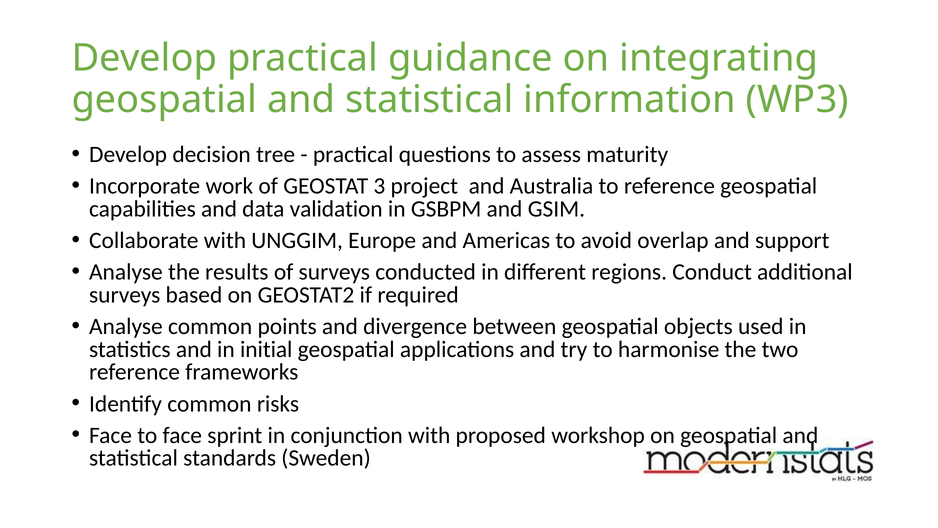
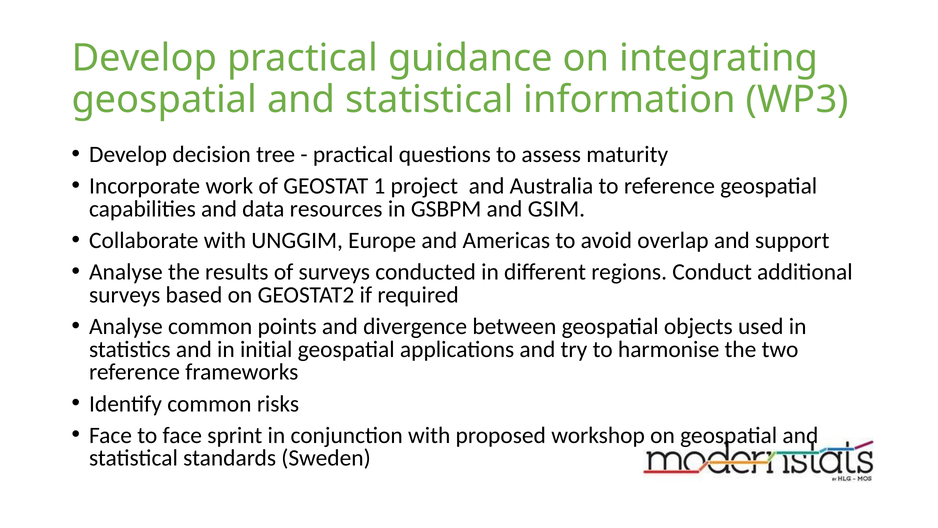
3: 3 -> 1 (379, 186)
validation: validation -> resources (336, 209)
